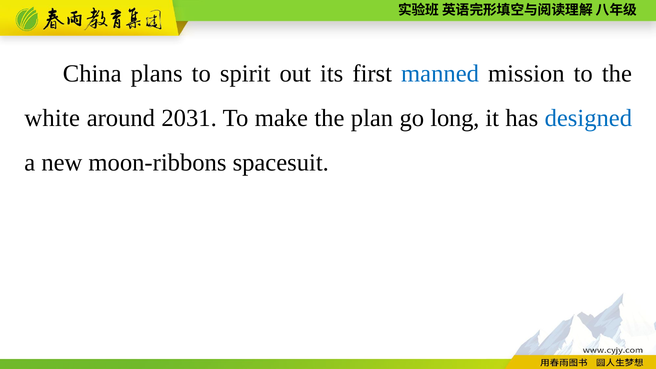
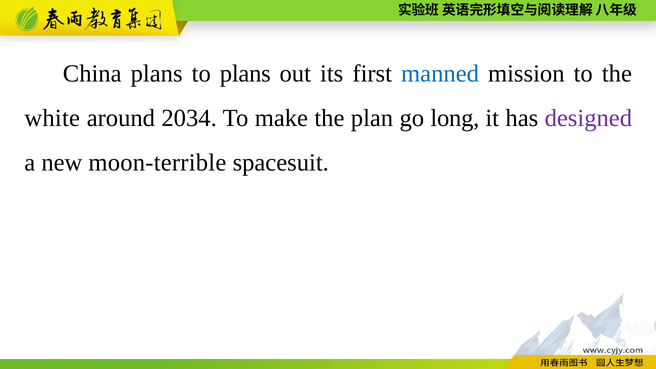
to spirit: spirit -> plans (245, 74)
2031: 2031 -> 2034 (189, 118)
designed colour: blue -> purple (588, 118)
moon-ribbons: moon-ribbons -> moon-terrible (157, 162)
